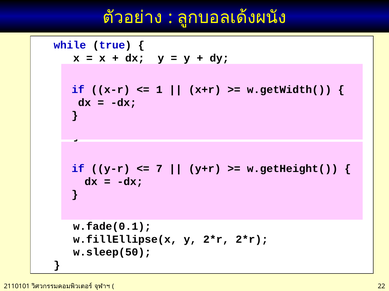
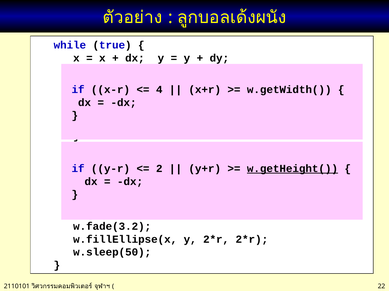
1: 1 -> 4 (159, 90)
7: 7 -> 2 (159, 169)
w.getHeight( underline: none -> present (292, 169)
w.fade(0.1: w.fade(0.1 -> w.fade(3.2 (112, 227)
